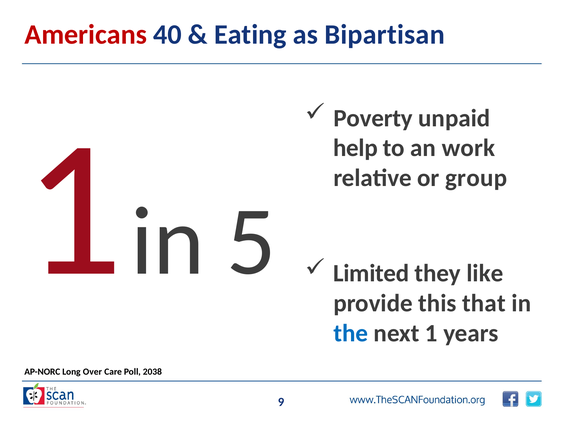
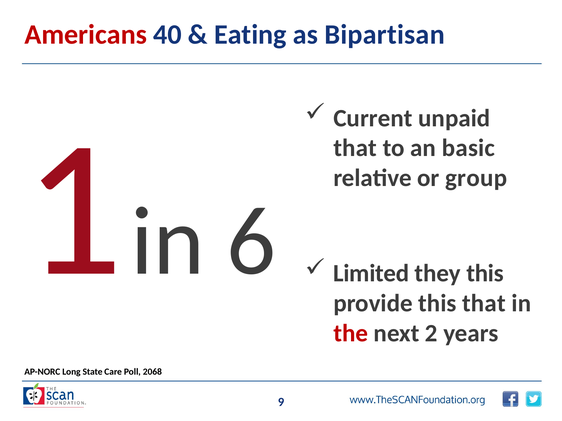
Poverty: Poverty -> Current (373, 118)
5: 5 -> 6 (251, 242)
help: help -> that (355, 148)
work: work -> basic (468, 148)
they like: like -> this (485, 274)
the colour: blue -> red (351, 334)
next 1: 1 -> 2 (431, 334)
Over: Over -> State (93, 372)
2038: 2038 -> 2068 (152, 372)
